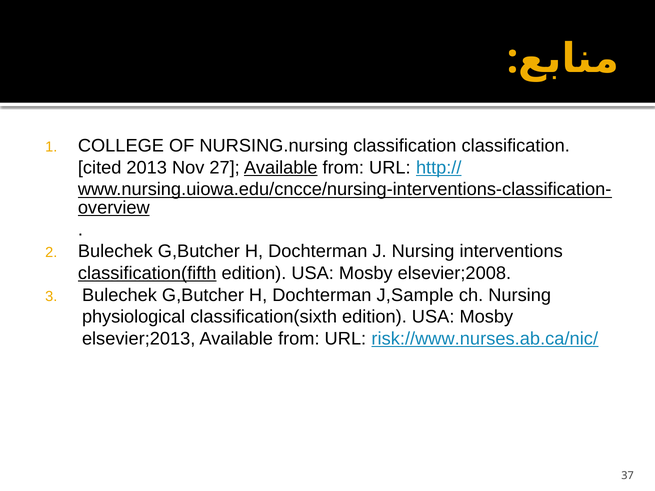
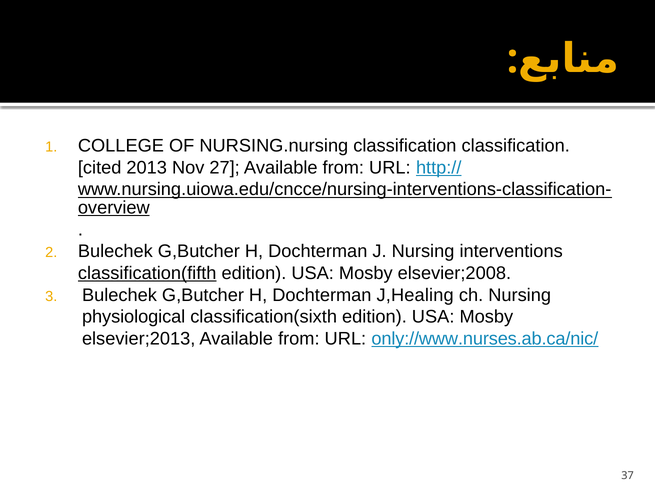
Available underline: present -> none (281, 168)
J,Sample: J,Sample -> J,Healing (415, 295)
risk://www.nurses.ab.ca/nic/: risk://www.nurses.ab.ca/nic/ -> only://www.nurses.ab.ca/nic/ (485, 339)
